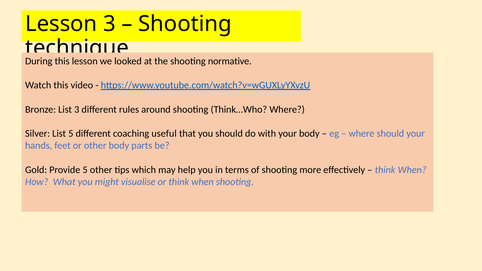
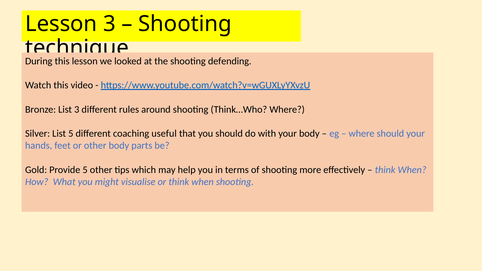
normative: normative -> defending (230, 61)
